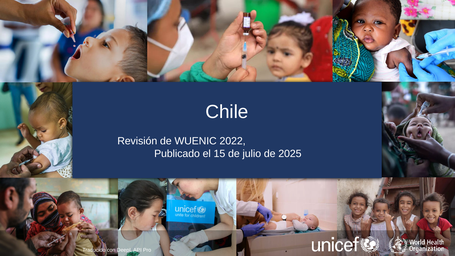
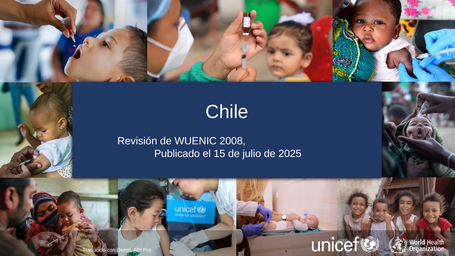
2022: 2022 -> 2008 (233, 141)
